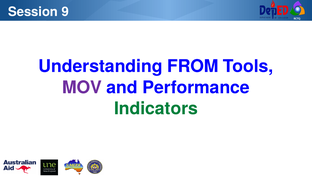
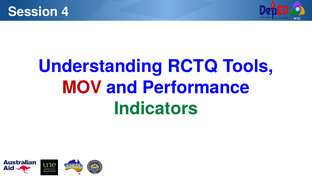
9: 9 -> 4 (65, 12)
Understanding FROM: FROM -> RCTQ (193, 66)
MOV colour: purple -> red (82, 87)
